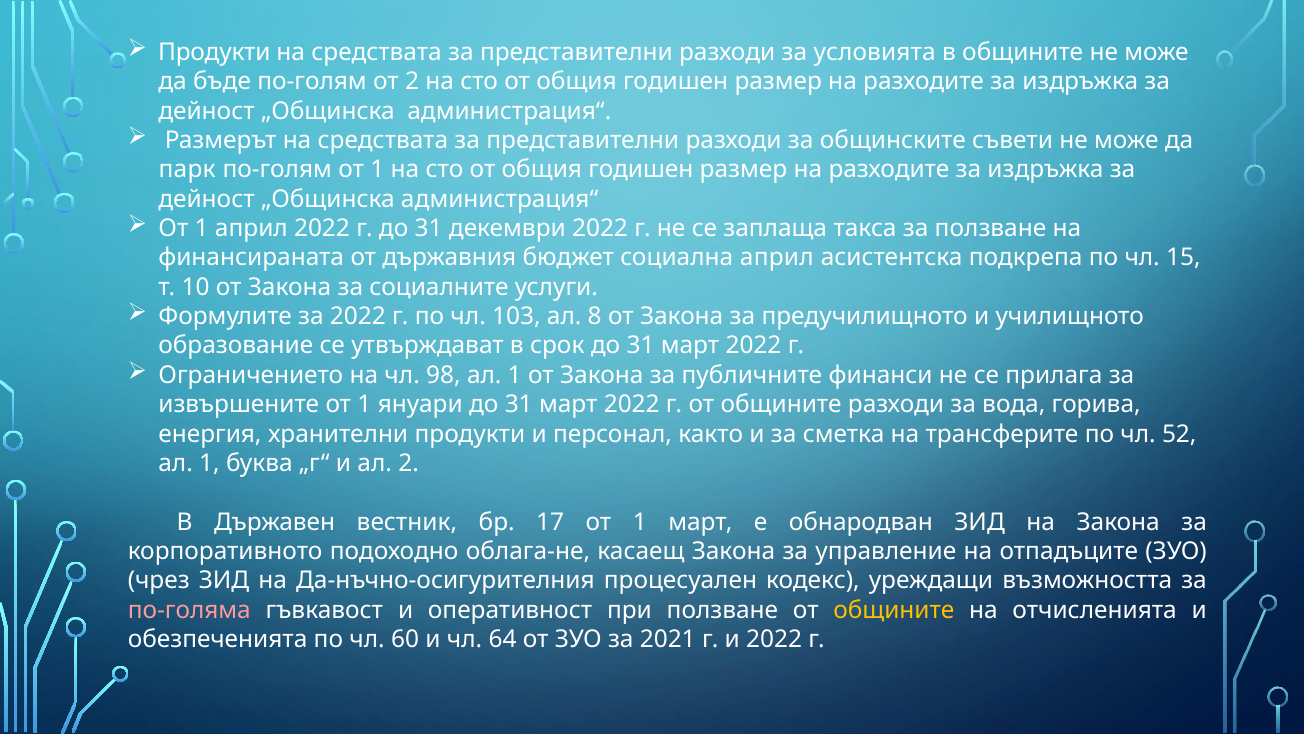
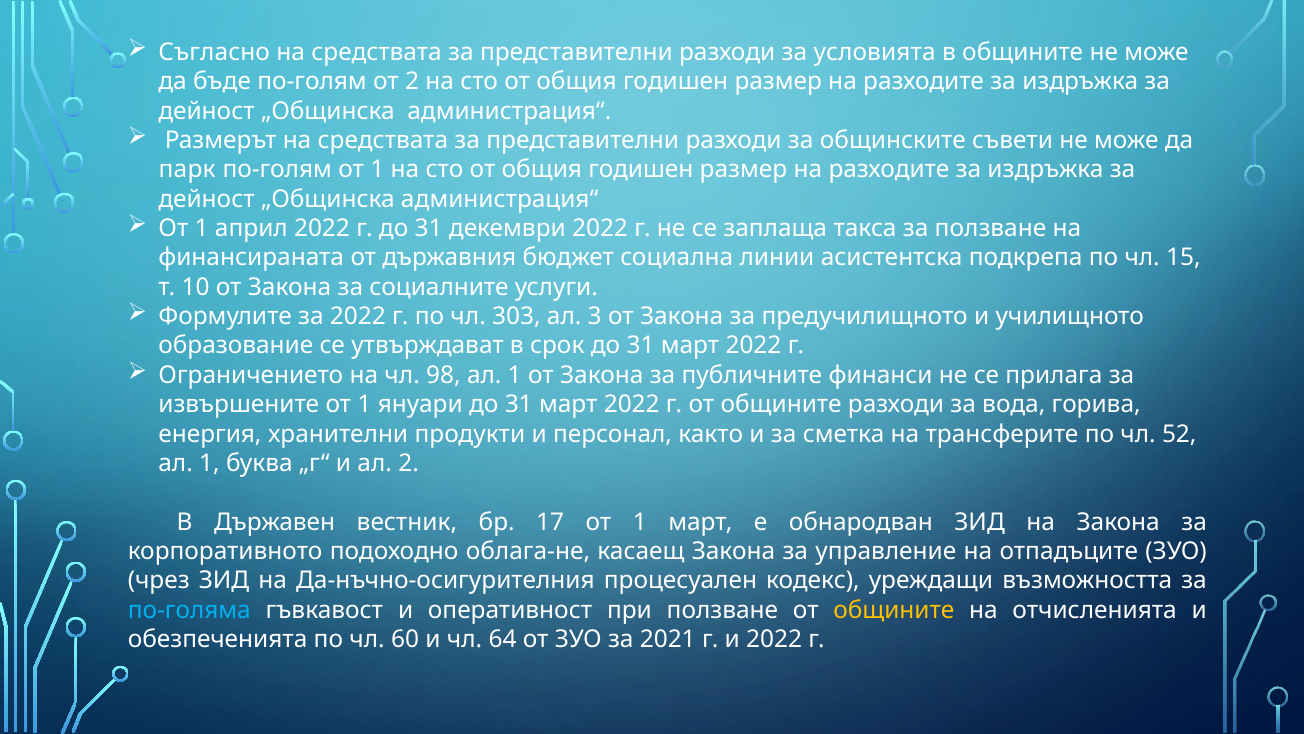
Продукти: Продукти -> Съгласно (214, 52)
социална април: април -> линии (777, 258)
103: 103 -> 303 (516, 316)
8: 8 -> 3 (595, 316)
по-голяма colour: pink -> light blue (189, 610)
